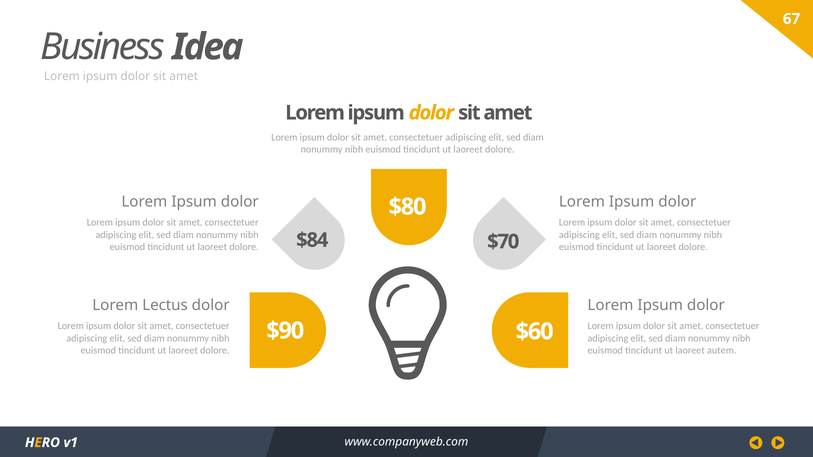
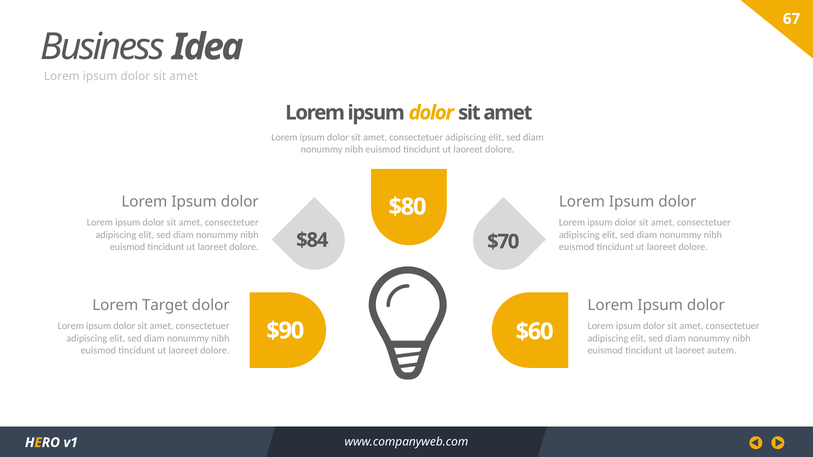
Lectus: Lectus -> Target (165, 306)
